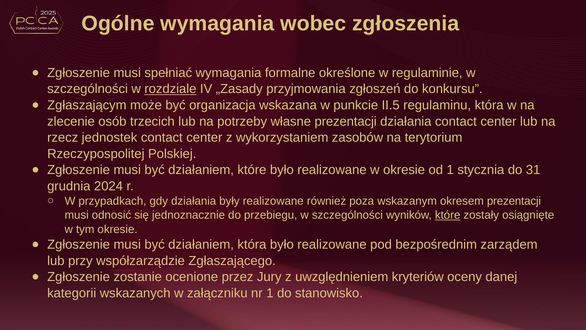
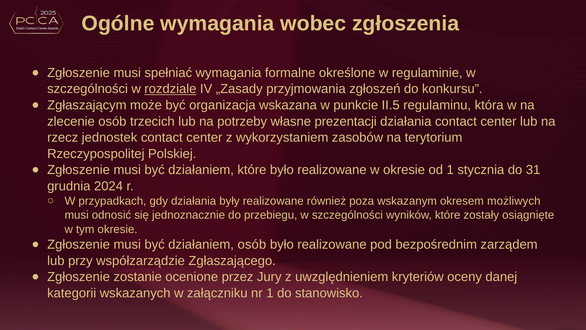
okresem prezentacji: prezentacji -> możliwych (514, 201)
które underline: present -> none (448, 215)
działaniem która: która -> osób (252, 244)
